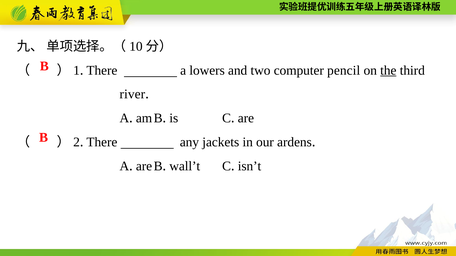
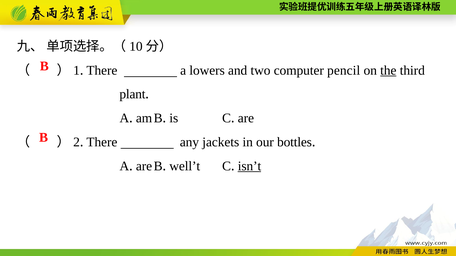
river: river -> plant (132, 94)
ardens: ardens -> bottles (295, 142)
wall’t: wall’t -> well’t (185, 166)
isn’t underline: none -> present (250, 166)
